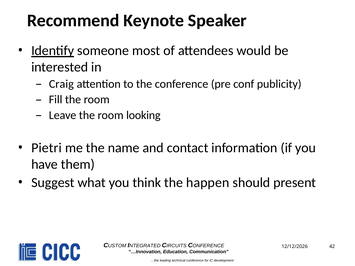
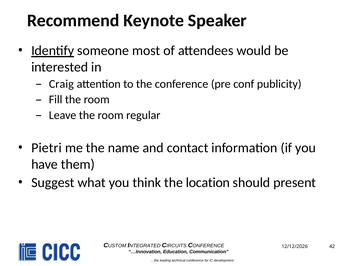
looking: looking -> regular (143, 115)
happen: happen -> location (208, 183)
